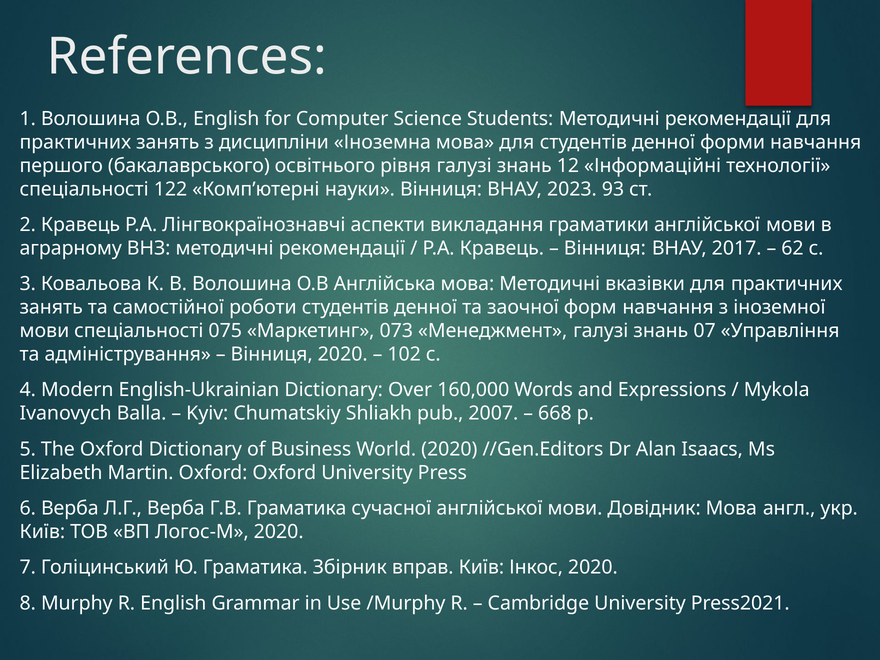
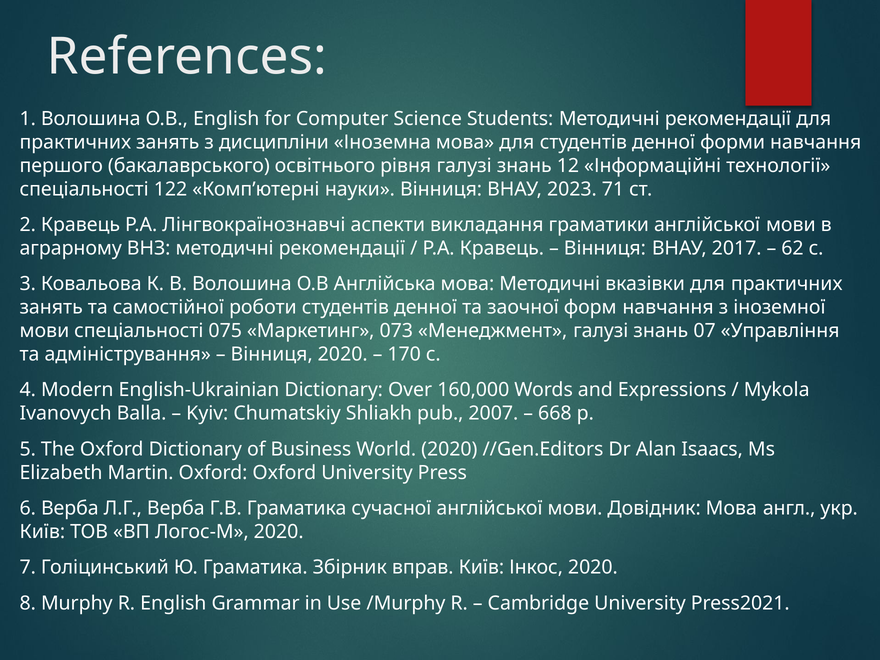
93: 93 -> 71 (613, 189)
102: 102 -> 170 (404, 354)
